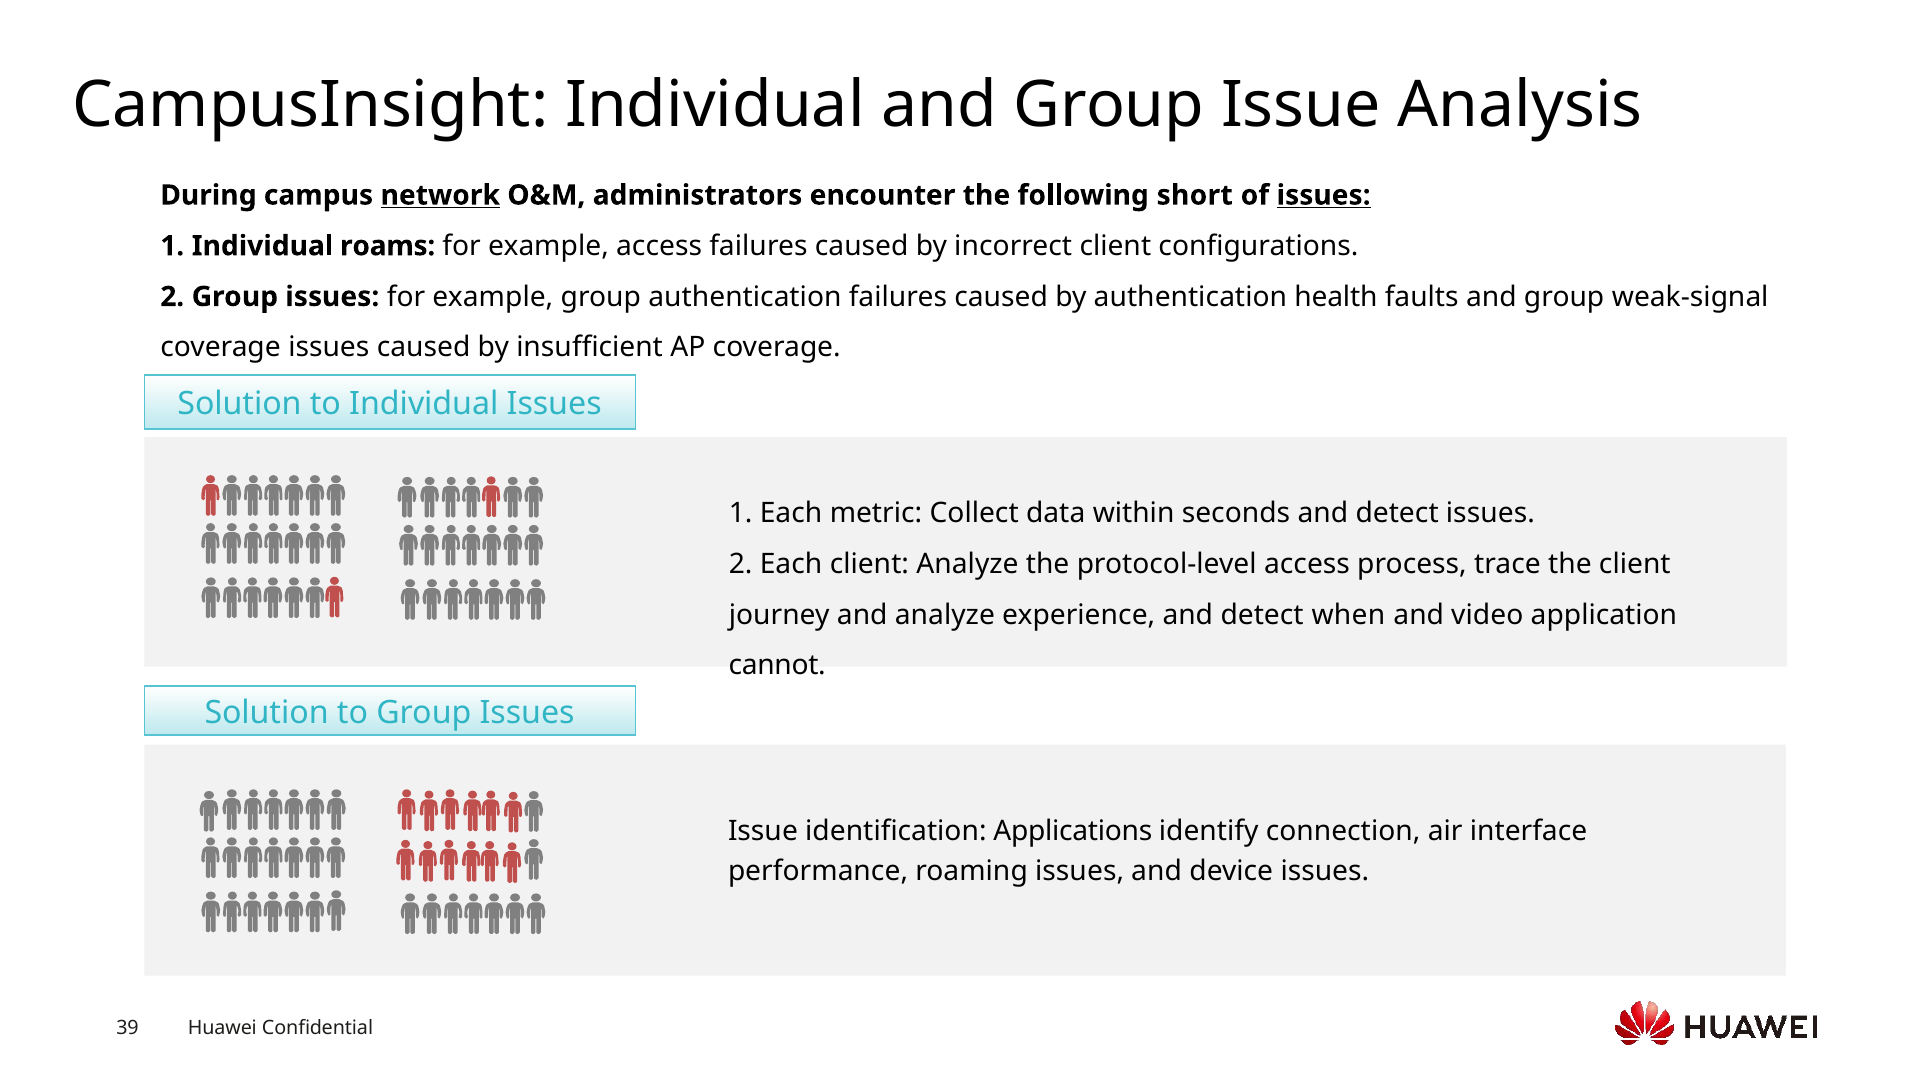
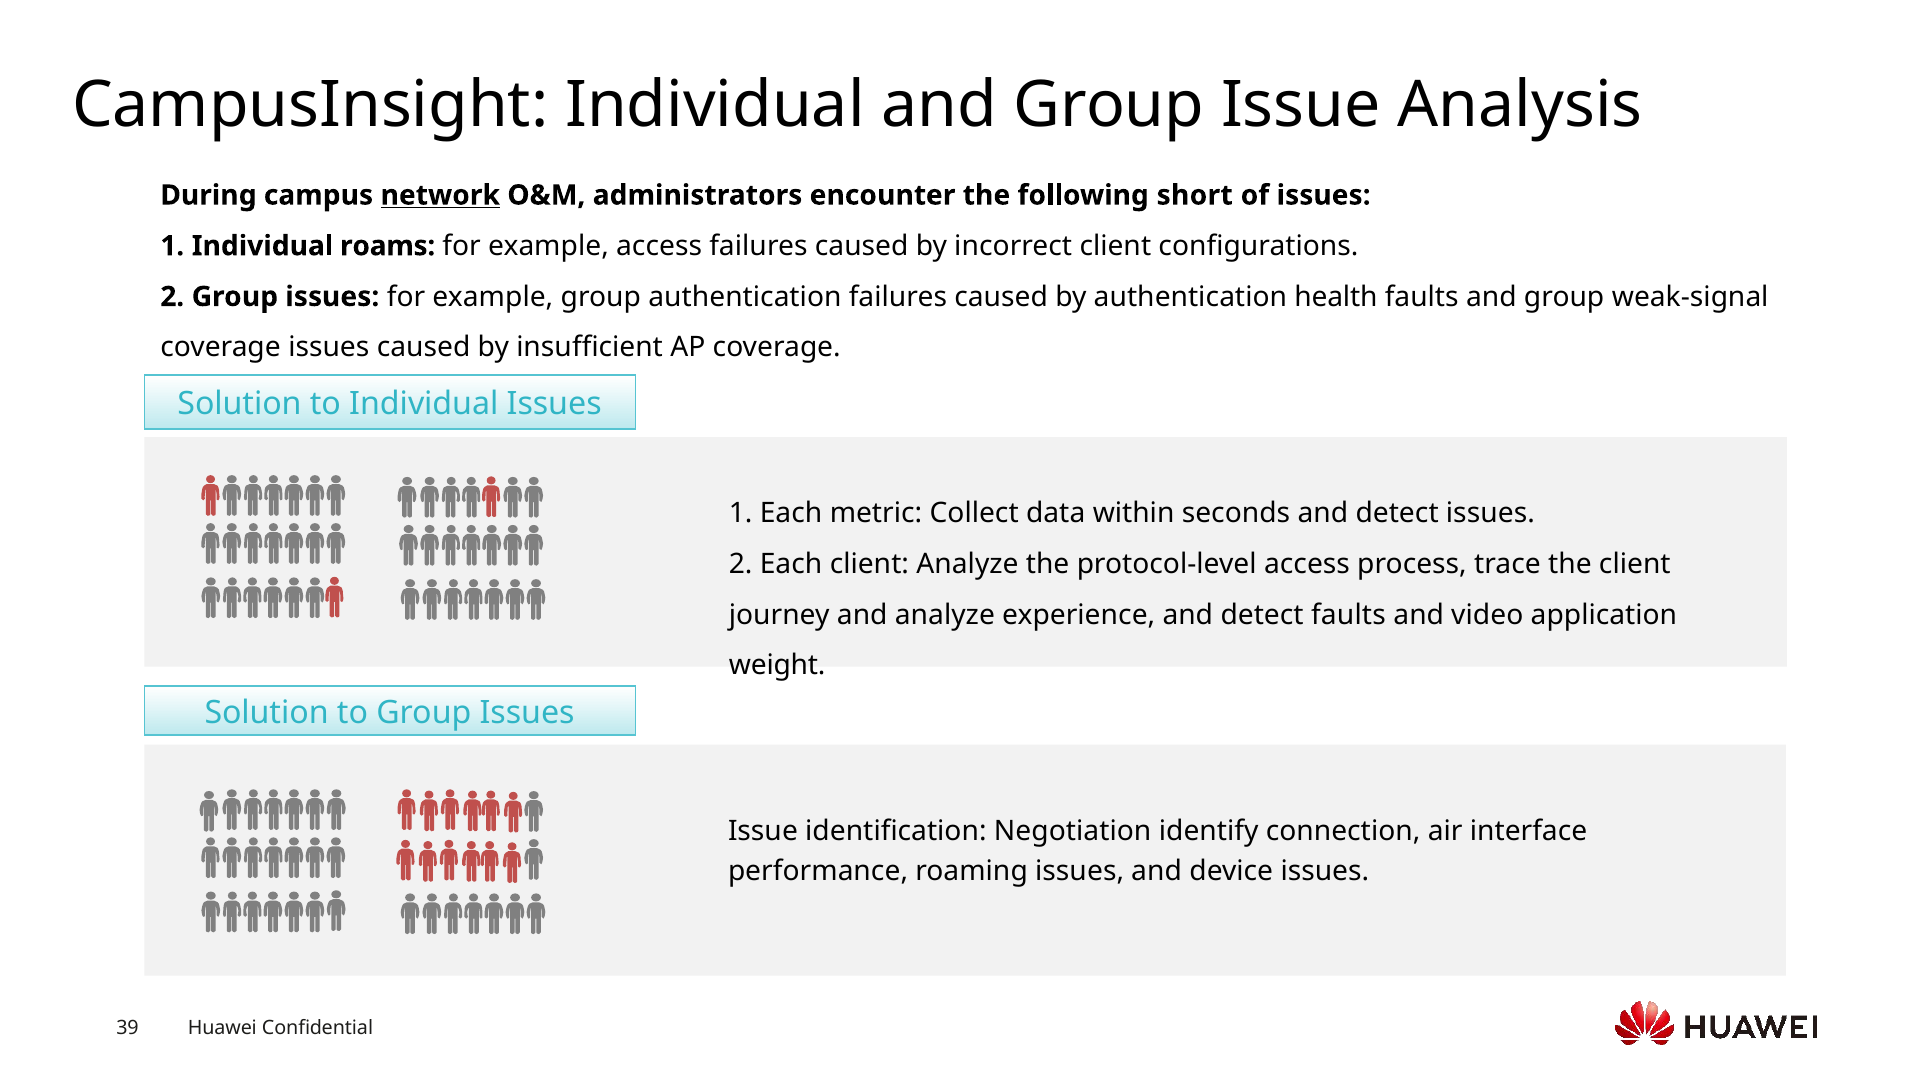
issues underline: present -> none (1324, 195)
detect when: when -> faults (1348, 615)
cannot: cannot -> weight (777, 665)
Applications: Applications -> Negotiation (1073, 831)
